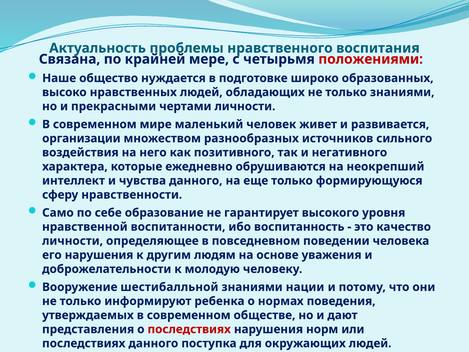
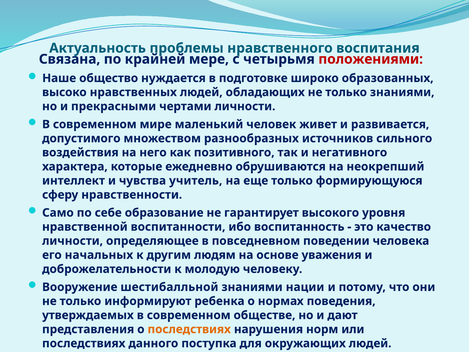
организации: организации -> допустимого (81, 138)
чувства данного: данного -> учитель (196, 181)
его нарушения: нарушения -> начальных (99, 255)
последствиях colour: red -> orange (189, 329)
